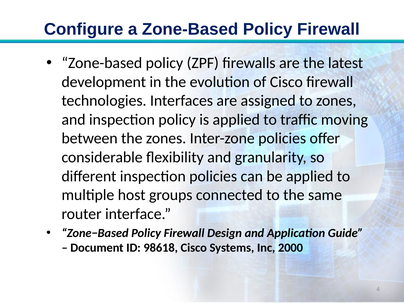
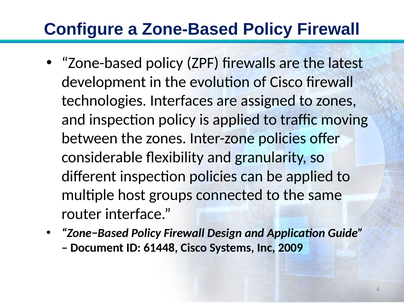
98618: 98618 -> 61448 (161, 248)
2000: 2000 -> 2009 (290, 248)
